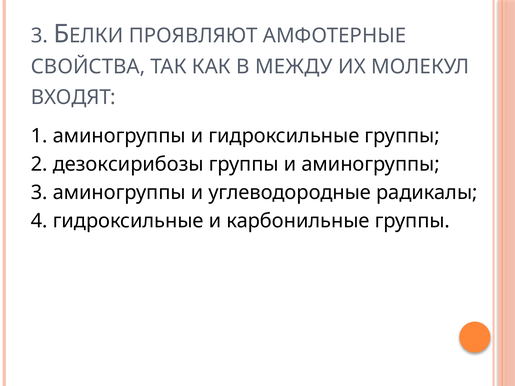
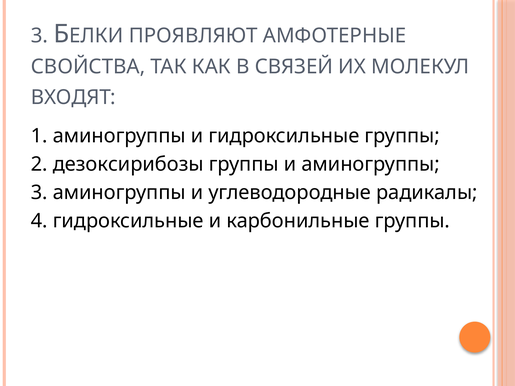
МЕЖДУ: МЕЖДУ -> СВЯЗЕЙ (294, 67)
